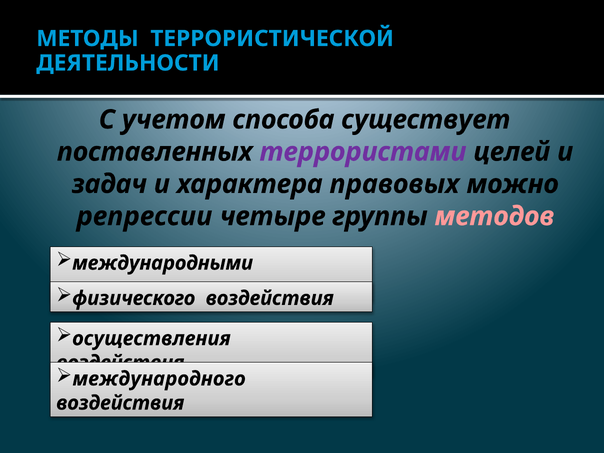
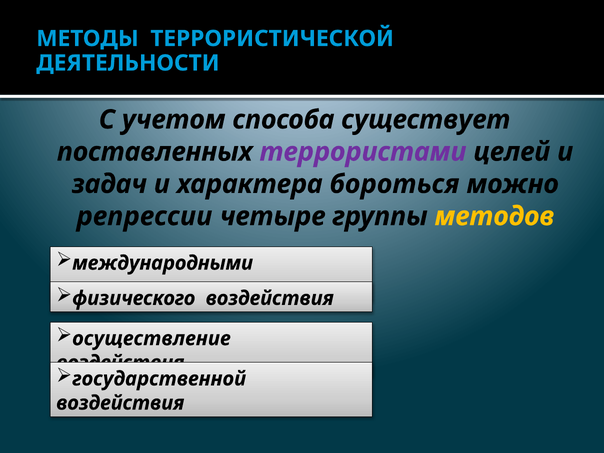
правовых: правовых -> бороться (394, 184)
методов colour: pink -> yellow (494, 216)
осуществления: осуществления -> осуществление (151, 339)
международного: международного -> государственной (159, 379)
